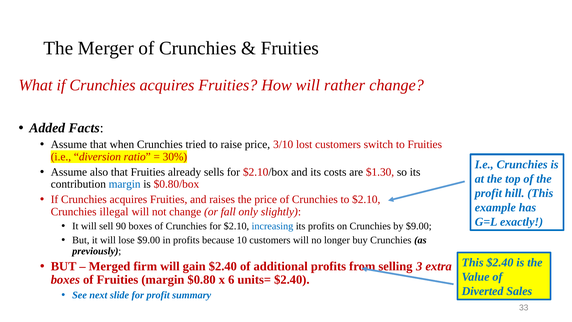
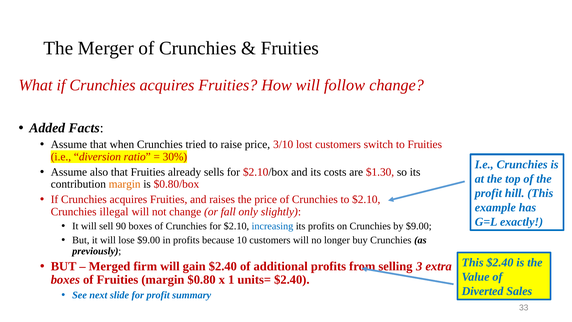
rather: rather -> follow (345, 85)
margin colour: blue -> orange (125, 184)
6: 6 -> 1 (231, 280)
